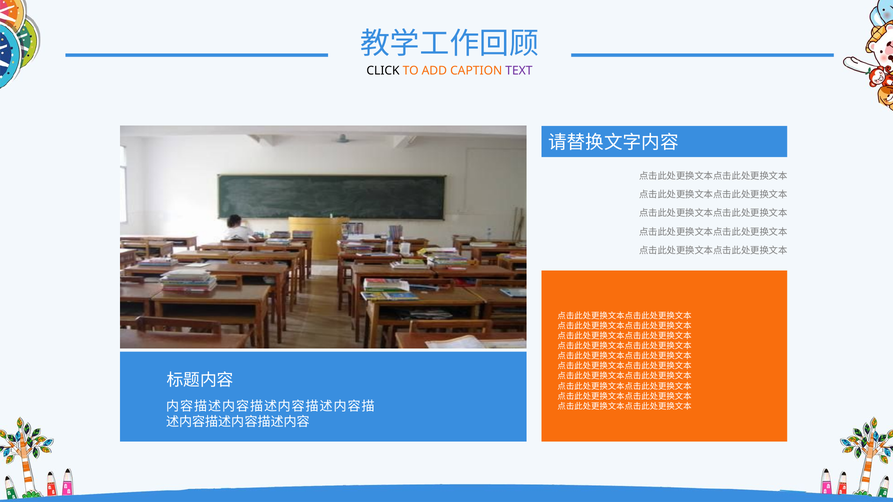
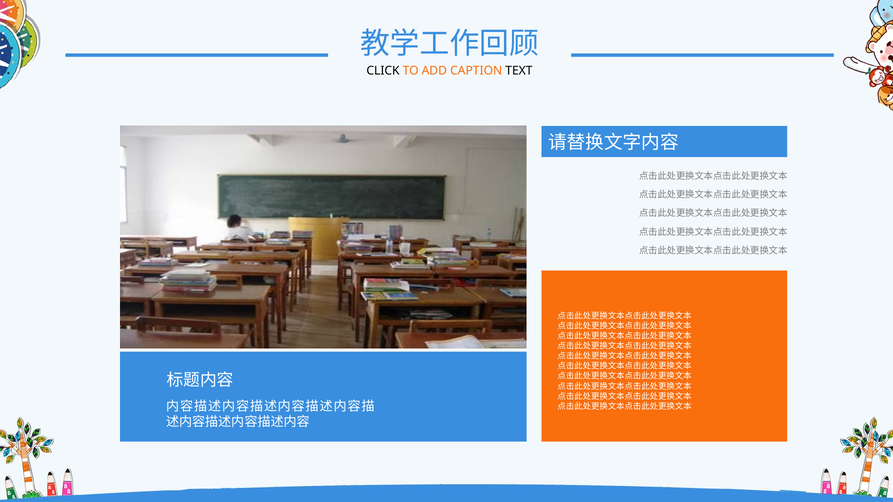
TEXT colour: purple -> black (519, 71)
